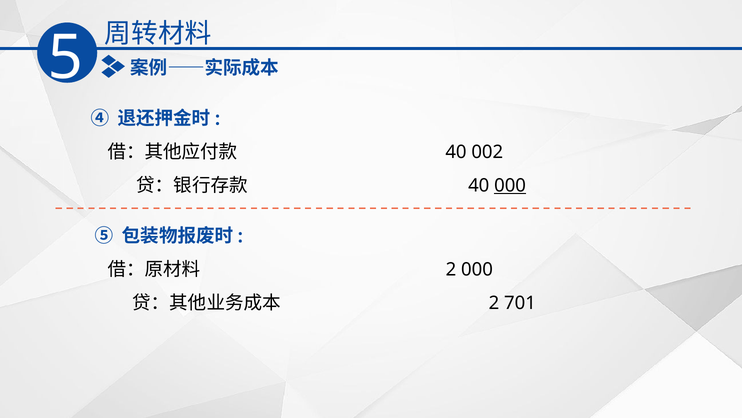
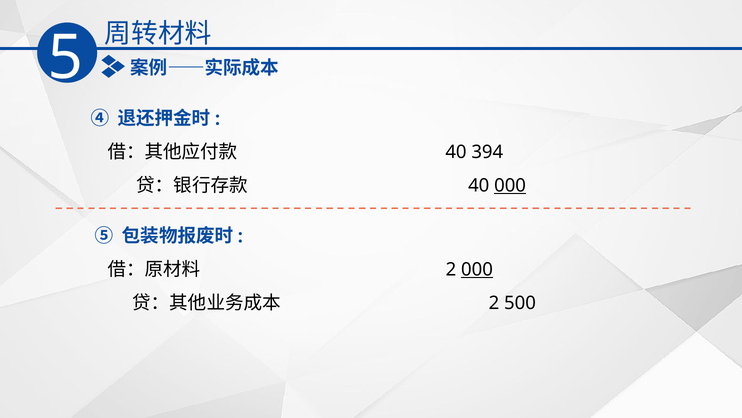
002: 002 -> 394 (487, 152)
000 underline: none -> present (477, 269)
701: 701 -> 500 (520, 303)
